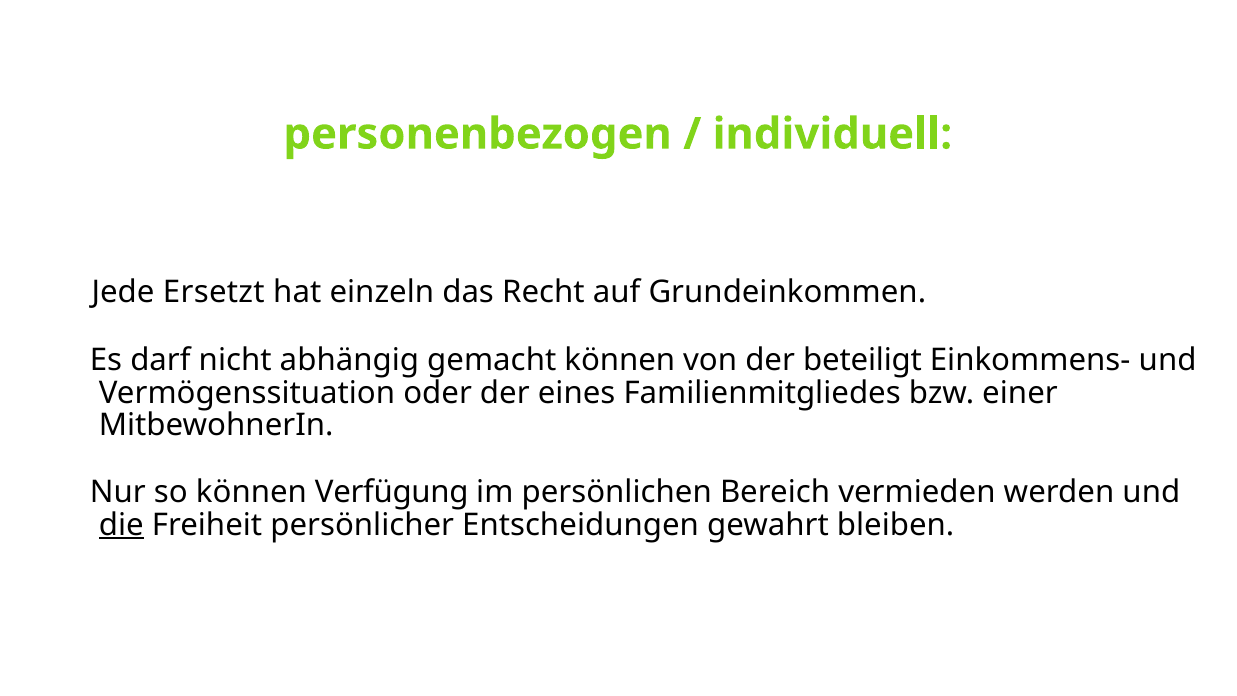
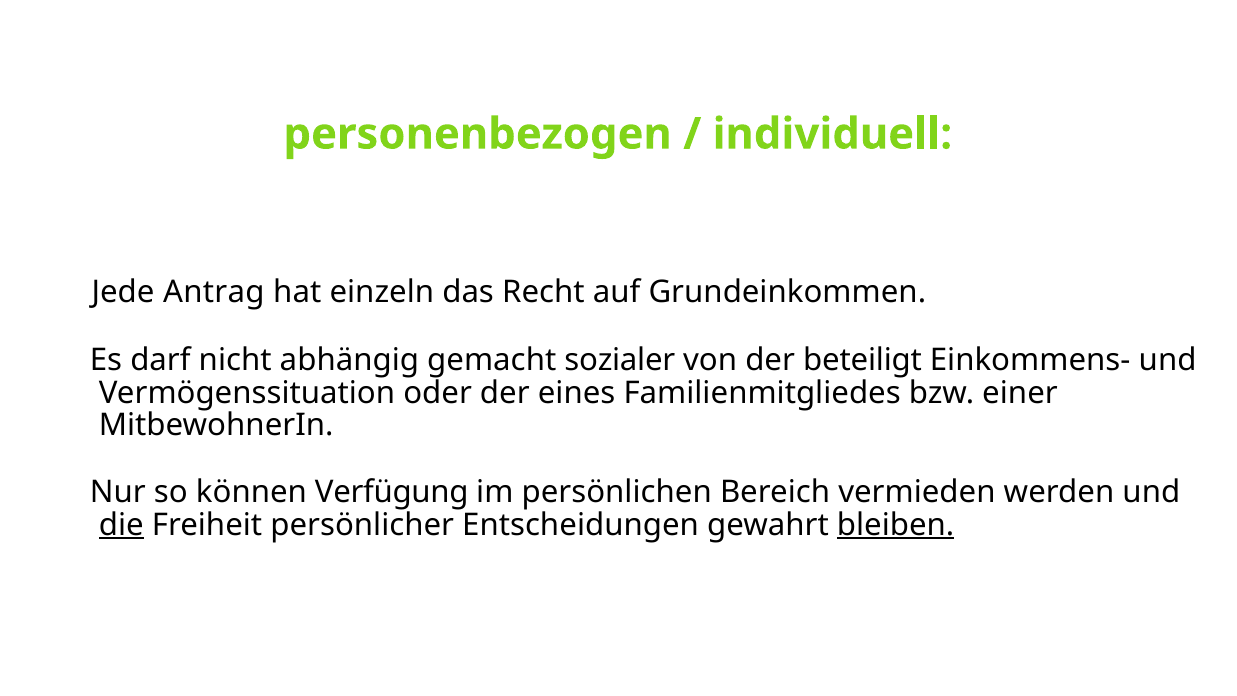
Ersetzt: Ersetzt -> Antrag (214, 292)
gemacht können: können -> sozialer (620, 360)
bleiben underline: none -> present (896, 525)
